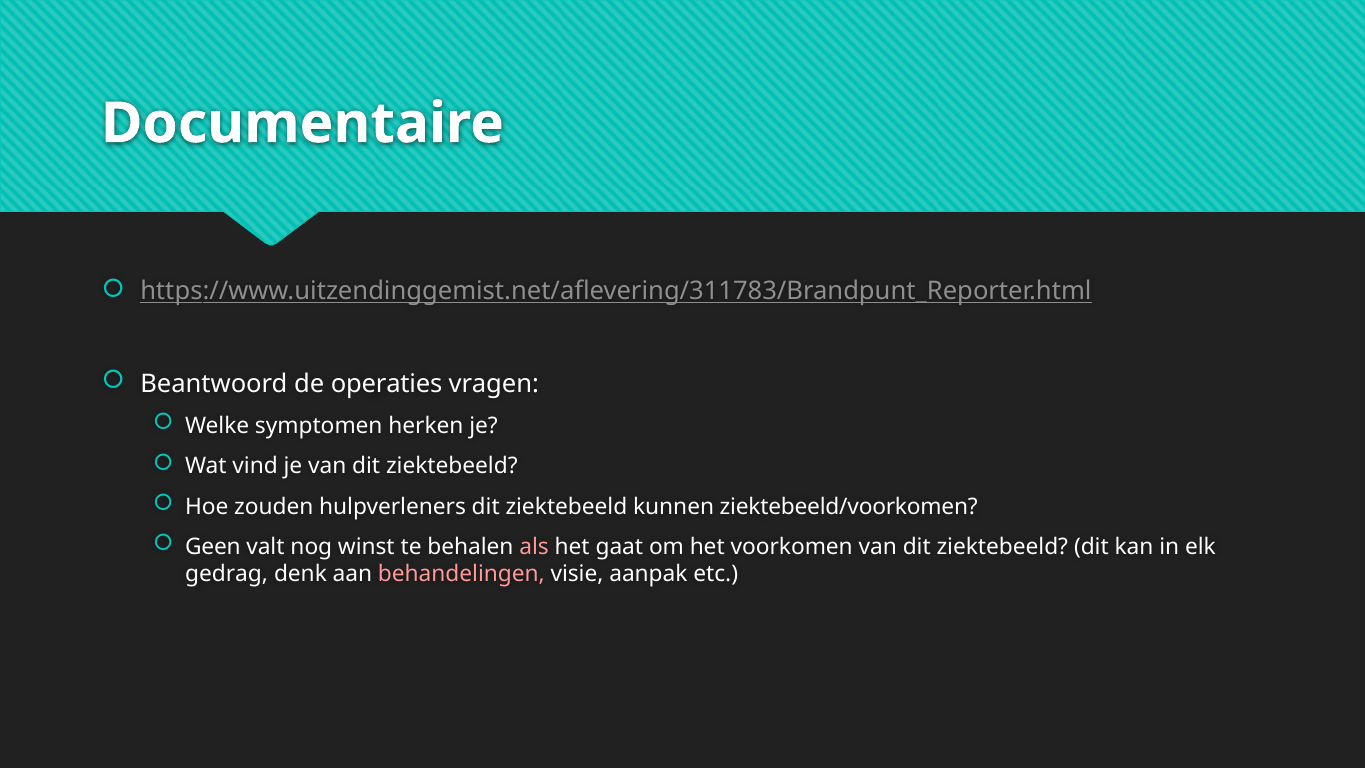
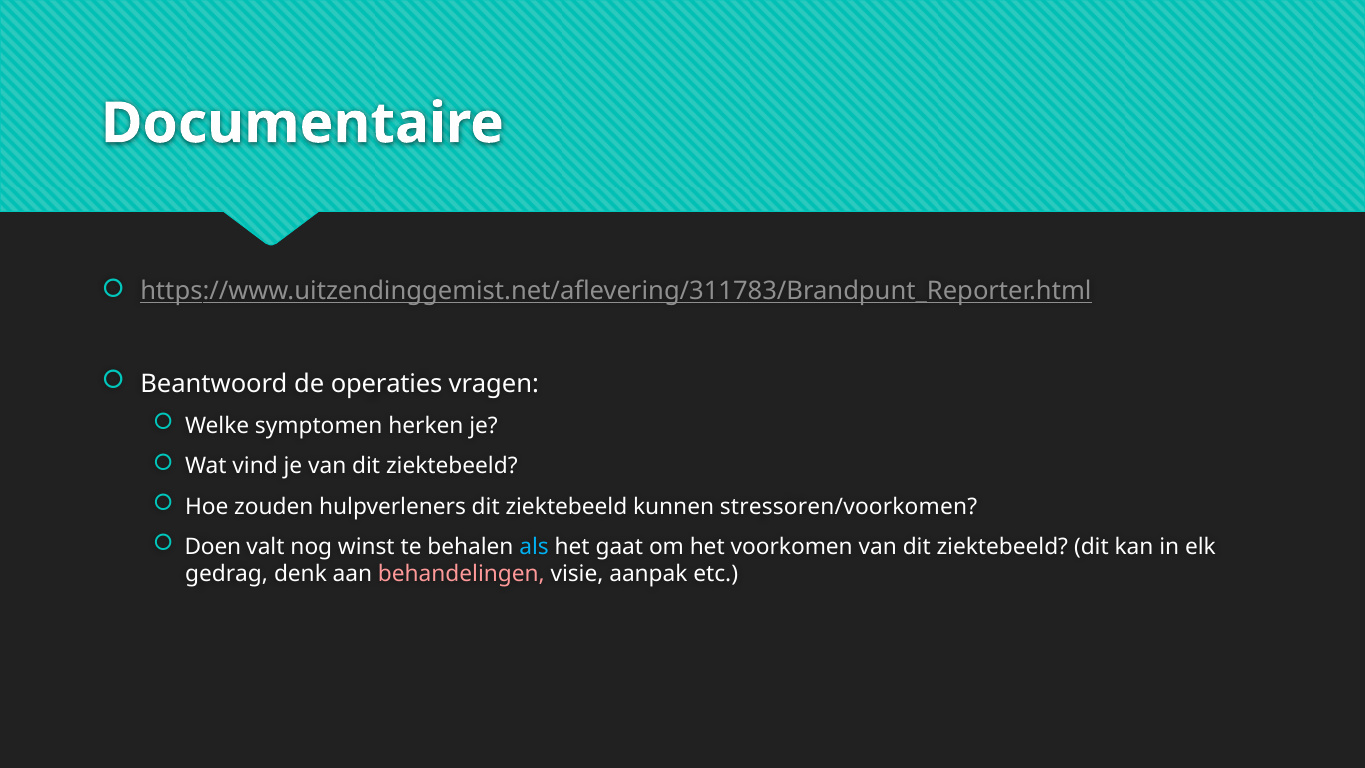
ziektebeeld/voorkomen: ziektebeeld/voorkomen -> stressoren/voorkomen (849, 507)
Geen: Geen -> Doen (213, 547)
als colour: pink -> light blue (534, 547)
